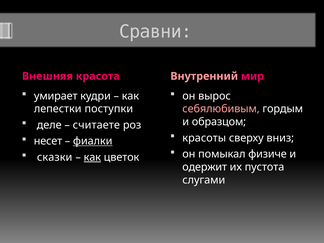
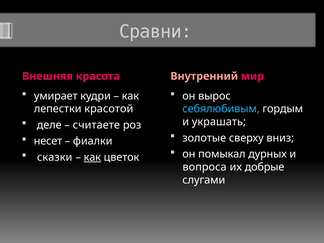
поступки: поступки -> красотой (109, 109)
себялюбивым colour: pink -> light blue (221, 109)
образцом: образцом -> украшать (219, 122)
красоты: красоты -> золотые (204, 138)
фиалки underline: present -> none (93, 141)
физиче: физиче -> дурных (268, 154)
одержит: одержит -> вопроса (205, 167)
пустота: пустота -> добрые (265, 167)
